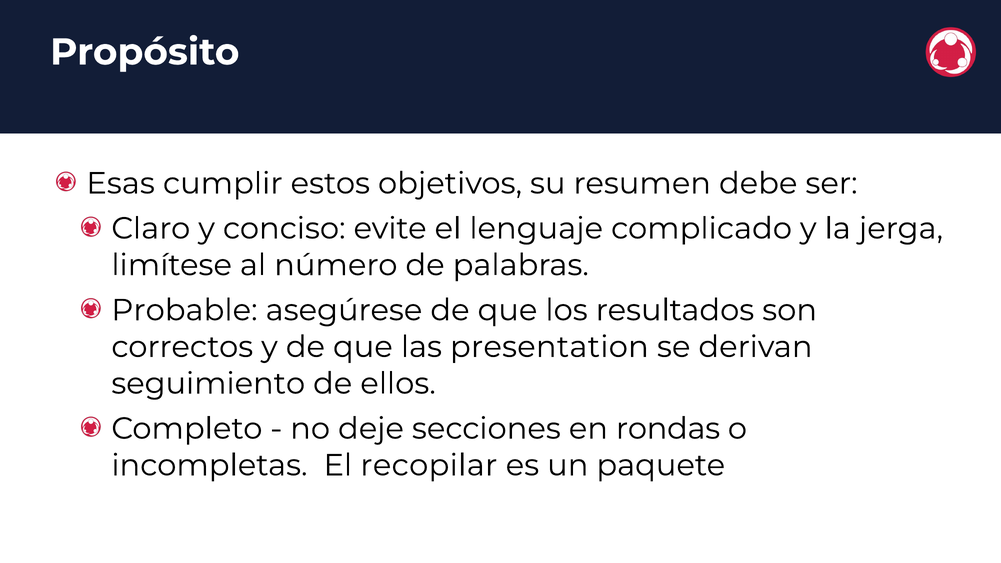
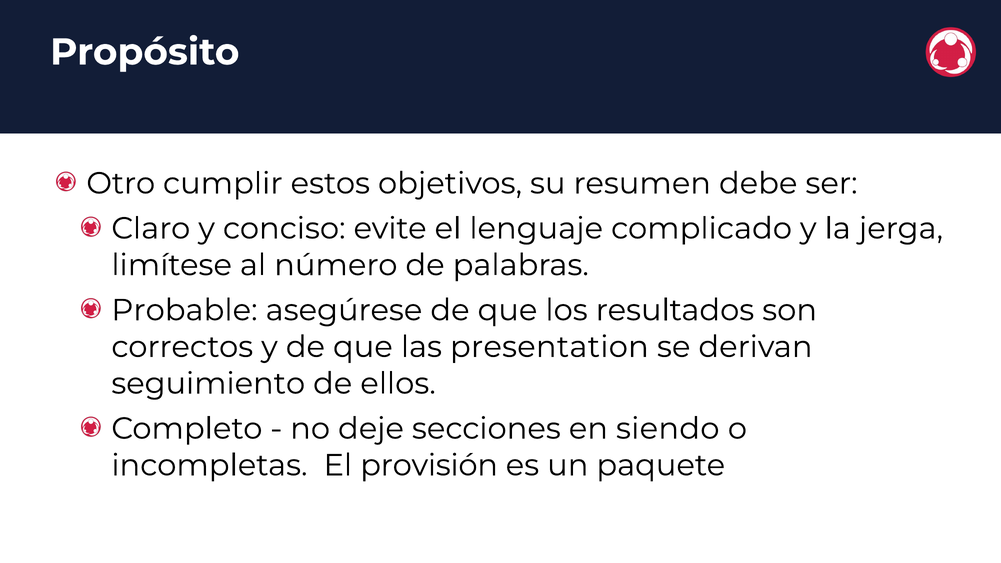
Esas: Esas -> Otro (121, 183)
rondas: rondas -> siendo (668, 429)
recopilar: recopilar -> provisión (429, 465)
